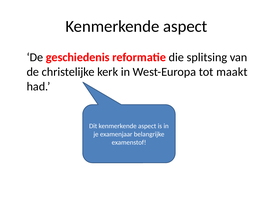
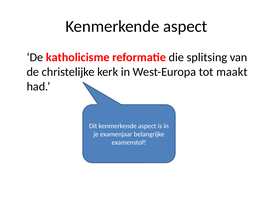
geschiedenis: geschiedenis -> katholicisme (78, 57)
